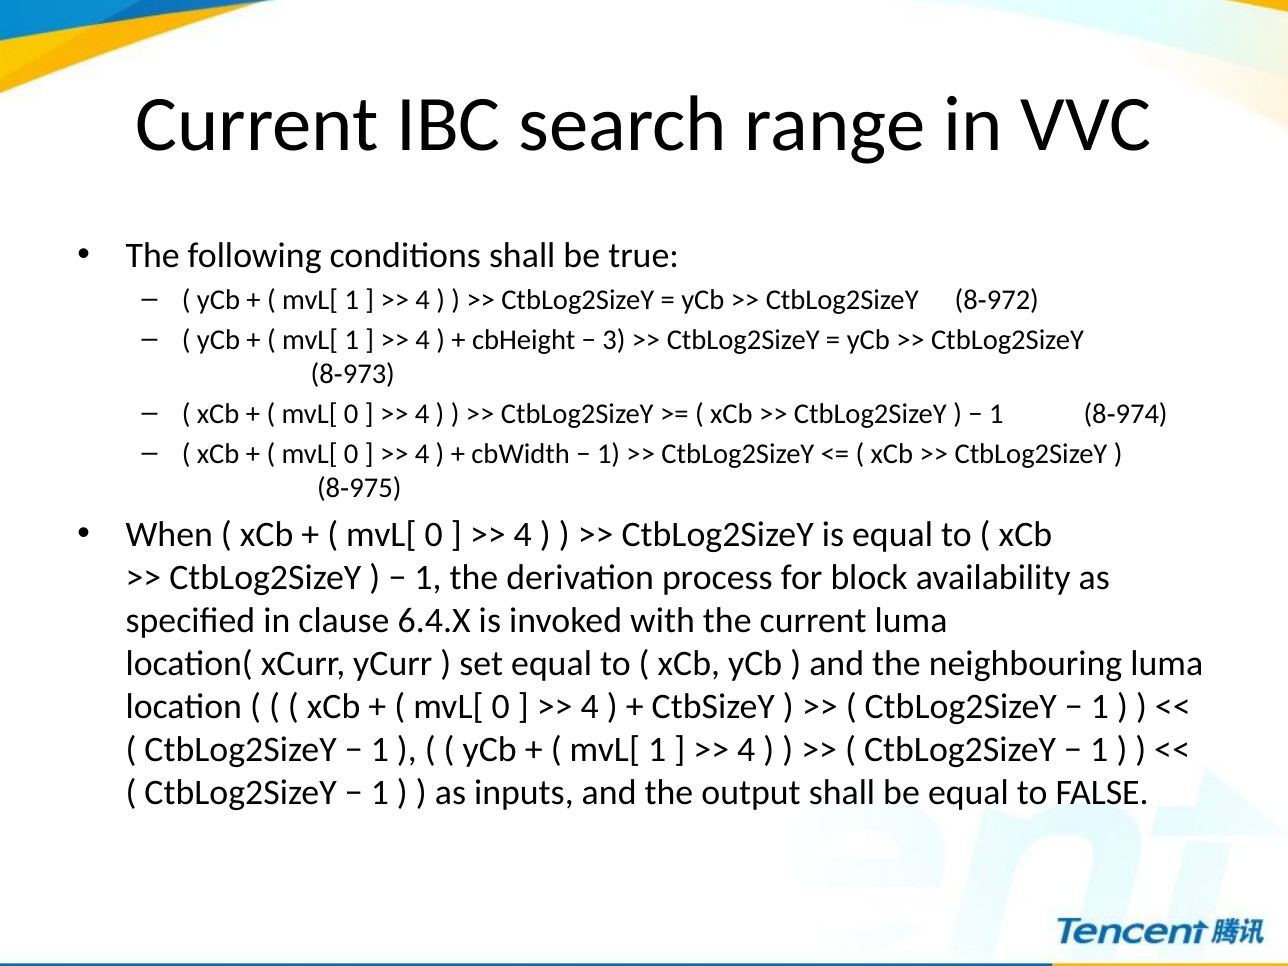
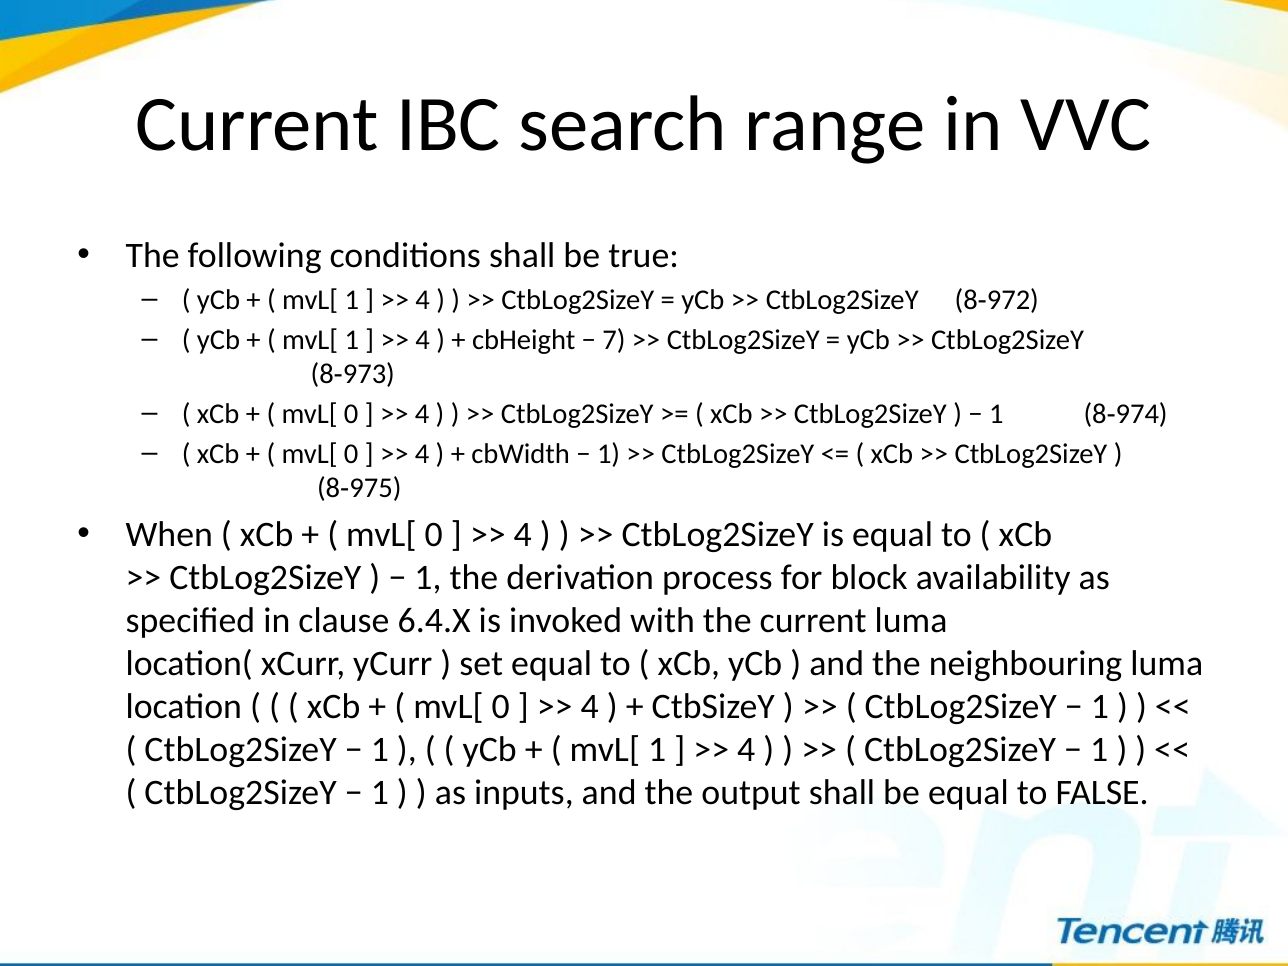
3: 3 -> 7 (614, 340)
